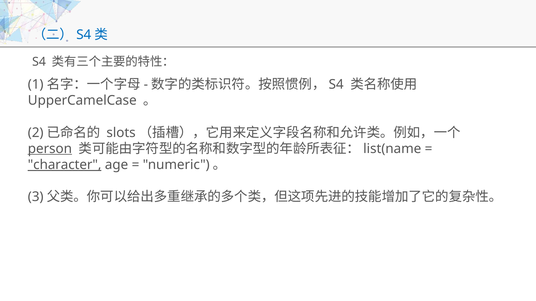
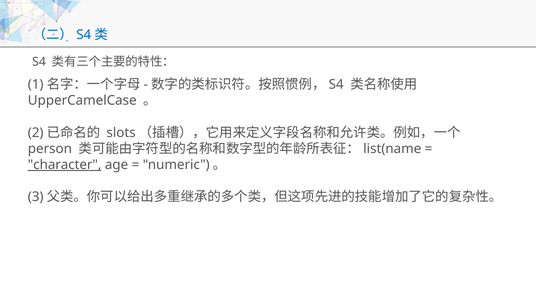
person underline: present -> none (50, 149)
